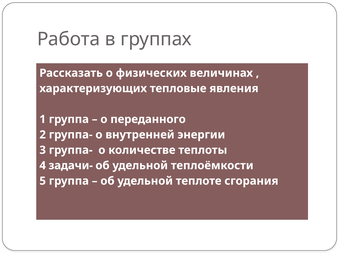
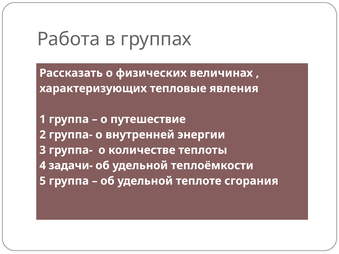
переданного: переданного -> путешествие (148, 119)
